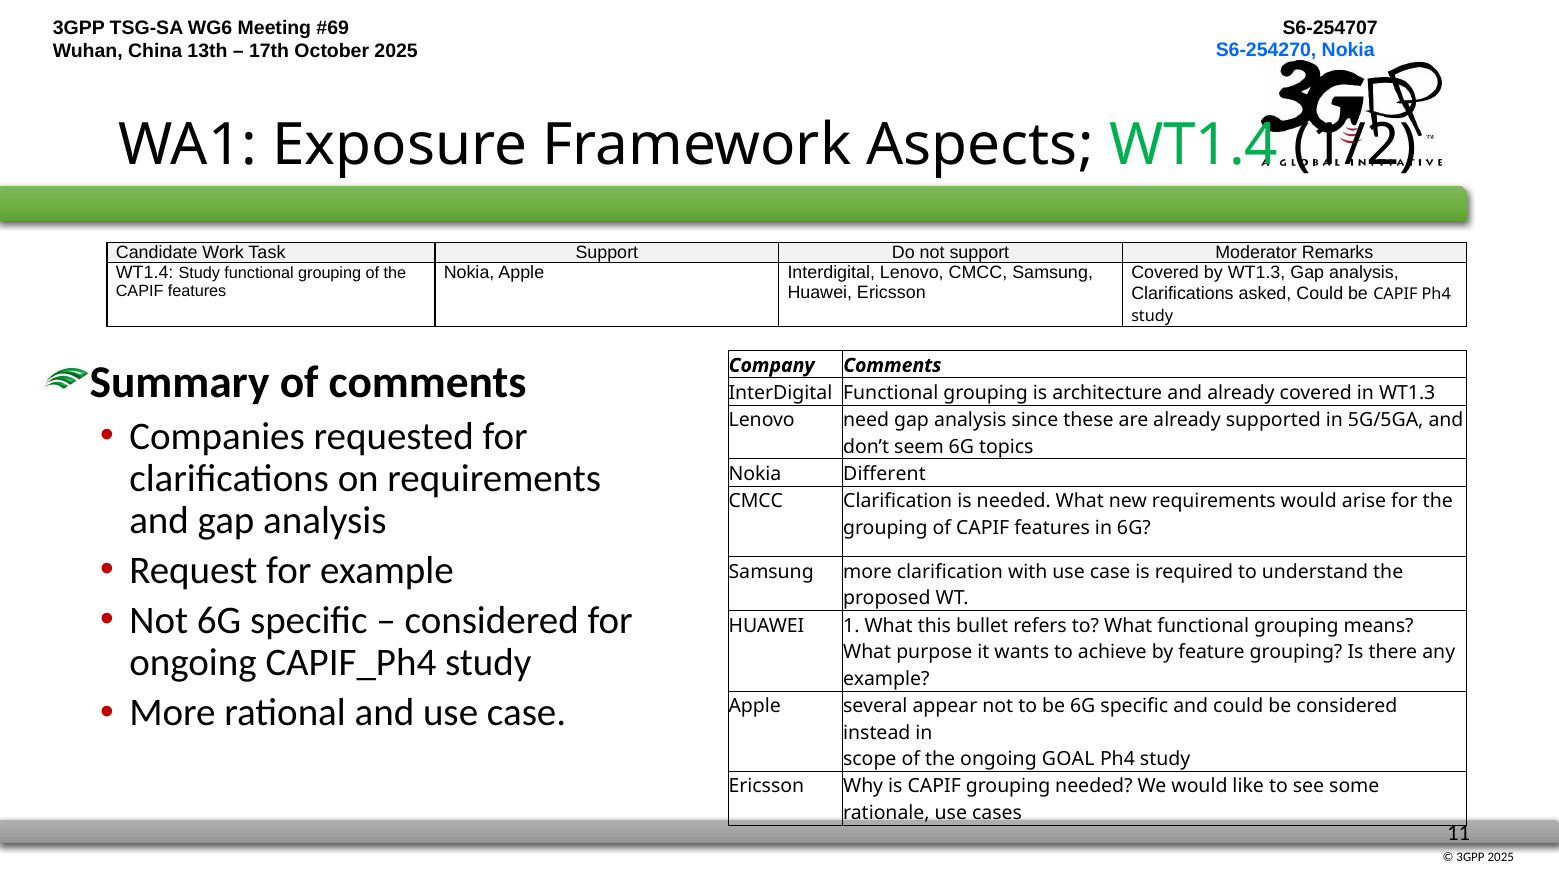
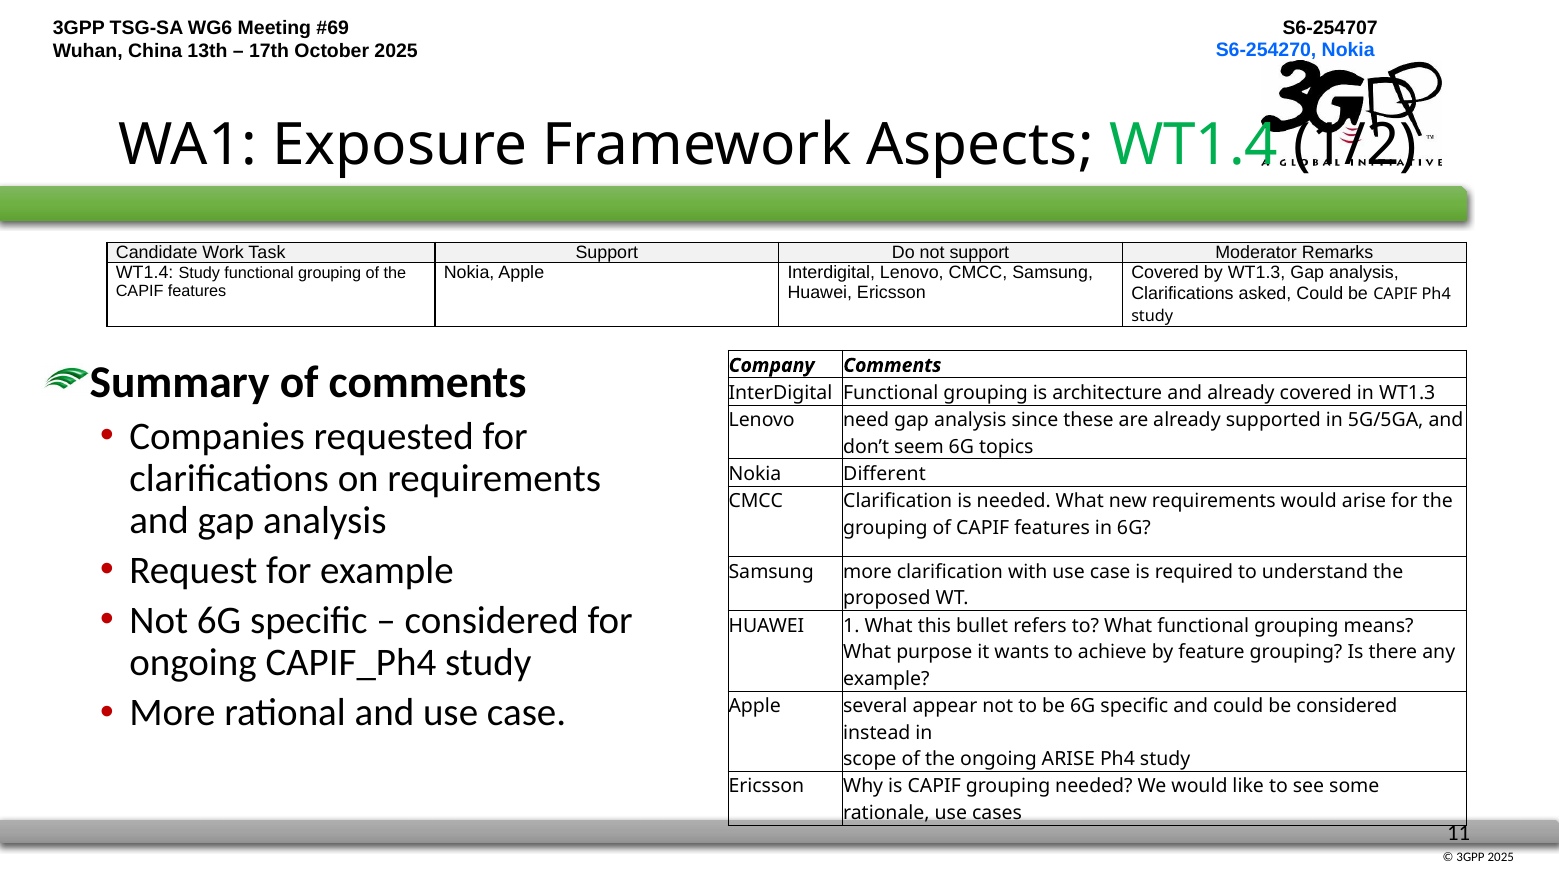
ongoing GOAL: GOAL -> ARISE (1068, 759)
